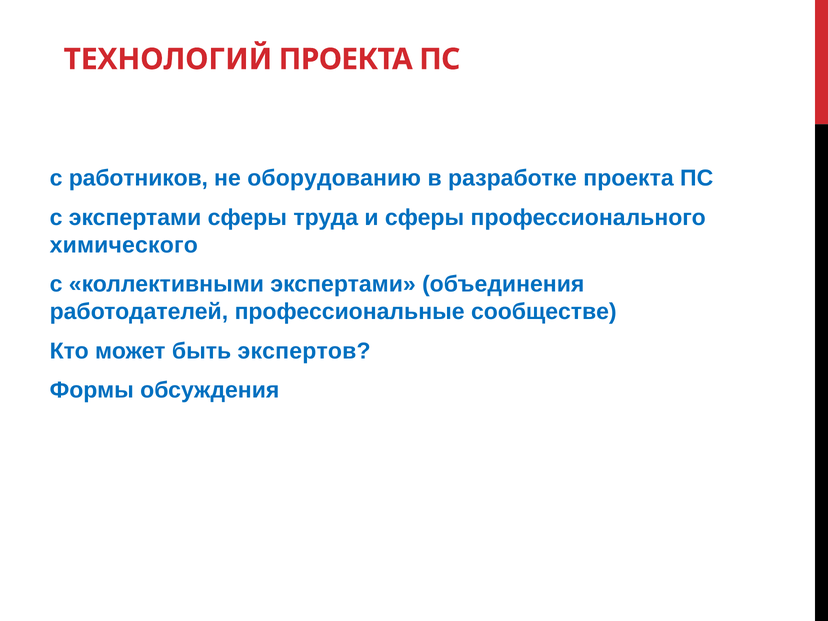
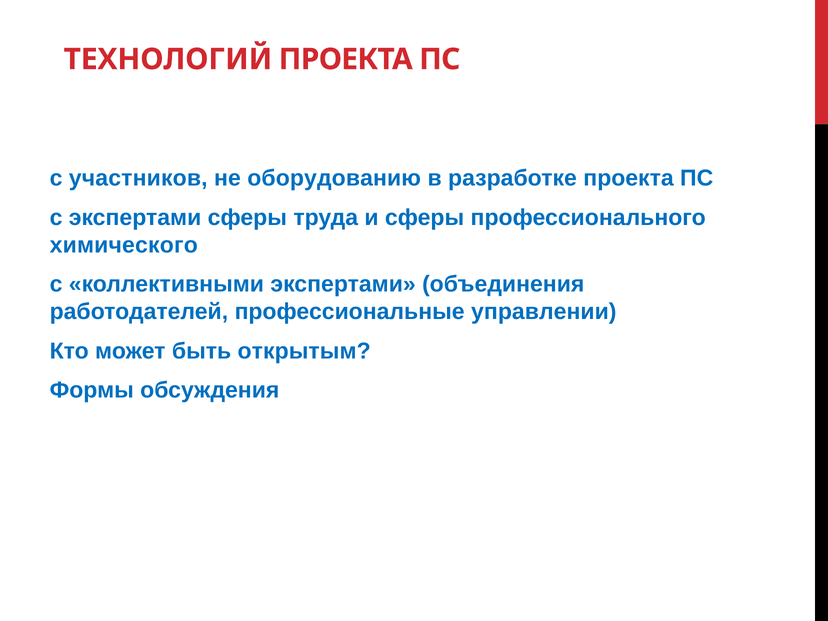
работников: работников -> участников (138, 178)
сообществе: сообществе -> управлении (544, 312)
экспертов: экспертов -> открытым (304, 351)
